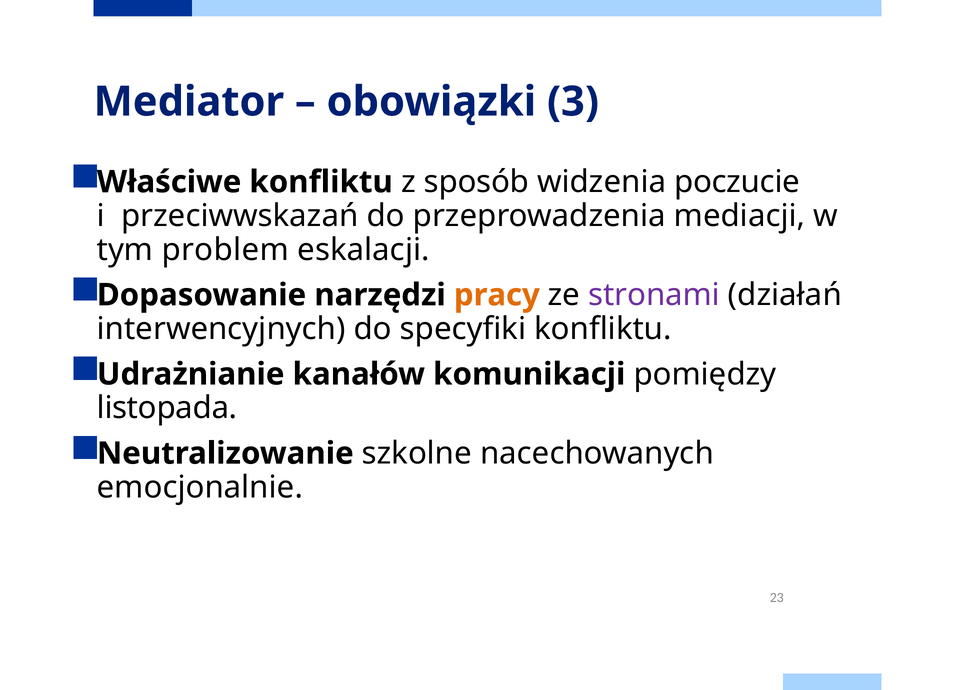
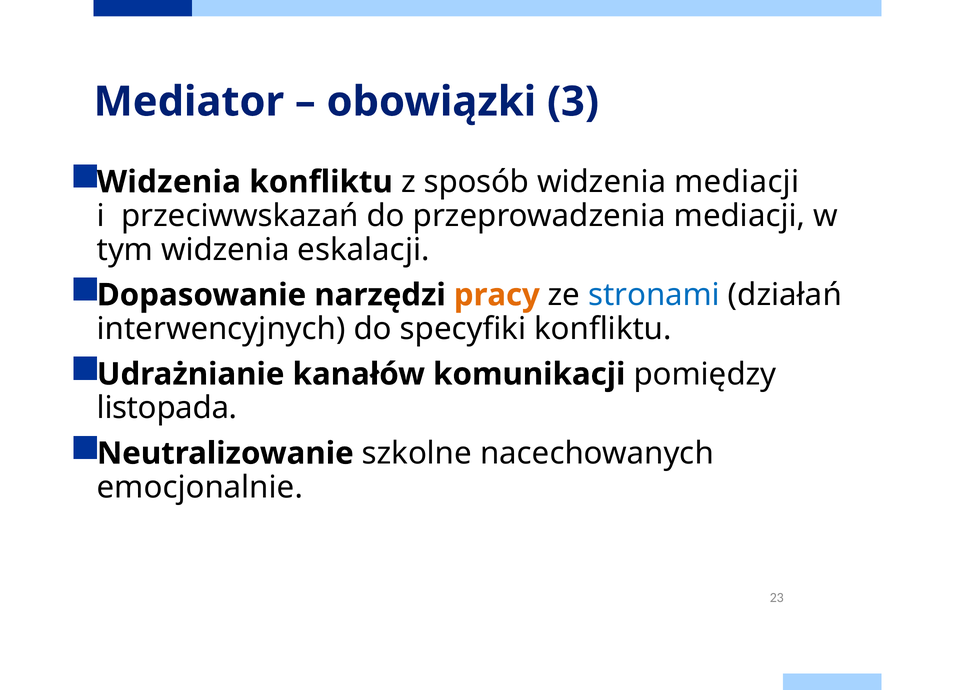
Właściwe: Właściwe -> Widzenia (169, 182)
widzenia poczucie: poczucie -> mediacji (737, 182)
tym problem: problem -> widzenia (225, 249)
stronami colour: purple -> blue (654, 295)
